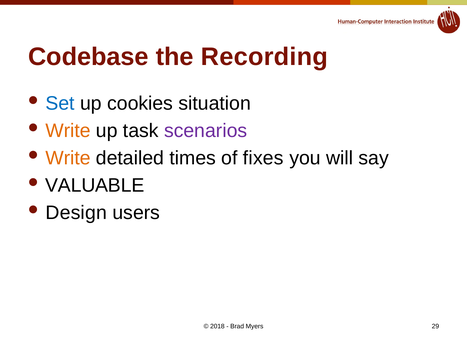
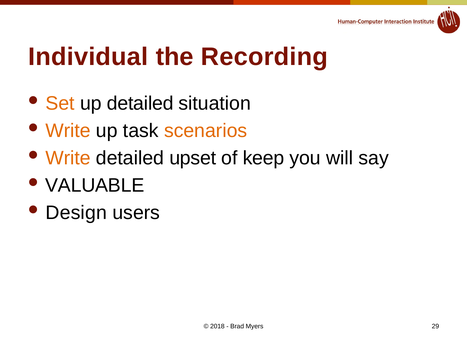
Codebase: Codebase -> Individual (88, 57)
Set colour: blue -> orange (60, 103)
up cookies: cookies -> detailed (140, 103)
scenarios colour: purple -> orange (206, 130)
times: times -> upset (193, 158)
fixes: fixes -> keep (264, 158)
